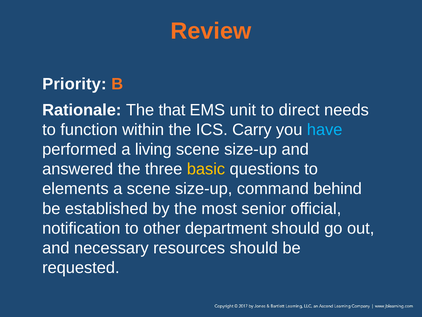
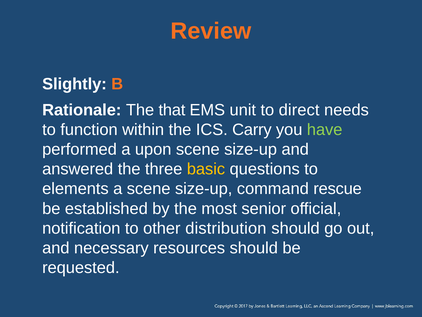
Priority: Priority -> Slightly (74, 84)
have colour: light blue -> light green (325, 129)
living: living -> upon (153, 149)
behind: behind -> rescue (338, 189)
department: department -> distribution (226, 228)
